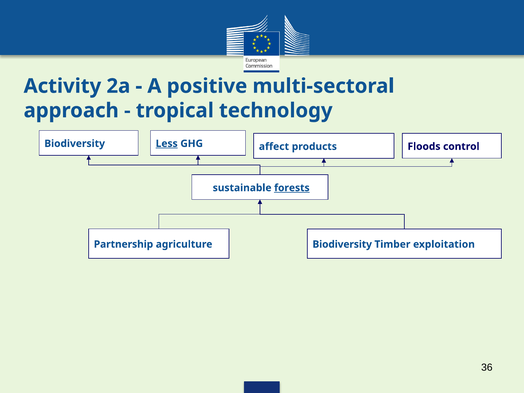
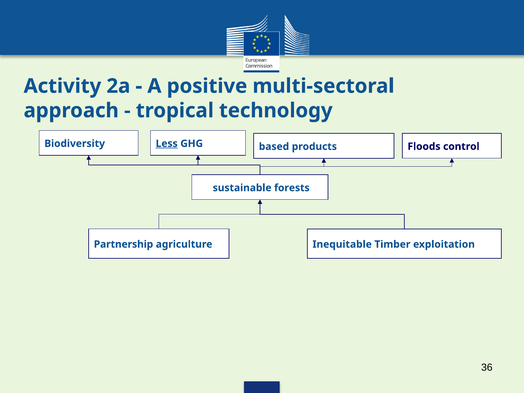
affect: affect -> based (274, 147)
forests underline: present -> none (292, 188)
agriculture Biodiversity: Biodiversity -> Inequitable (342, 244)
